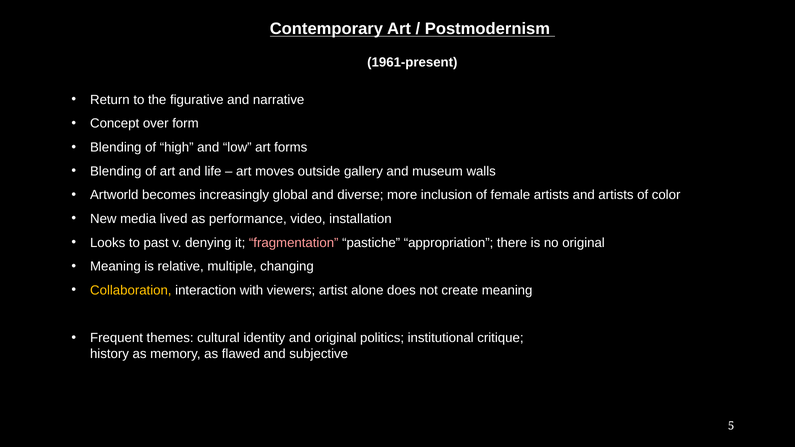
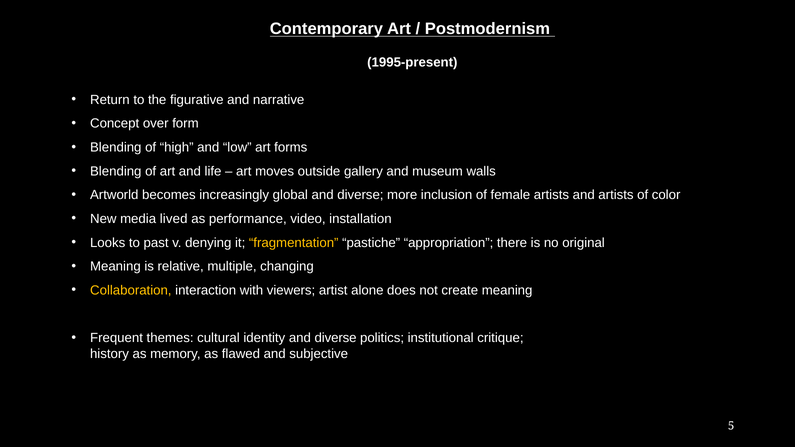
1961-present: 1961-present -> 1995-present (412, 62)
fragmentation colour: pink -> yellow (294, 243)
identity and original: original -> diverse (336, 338)
